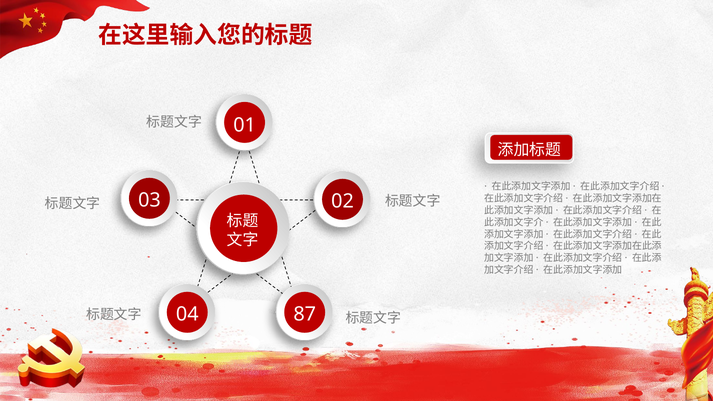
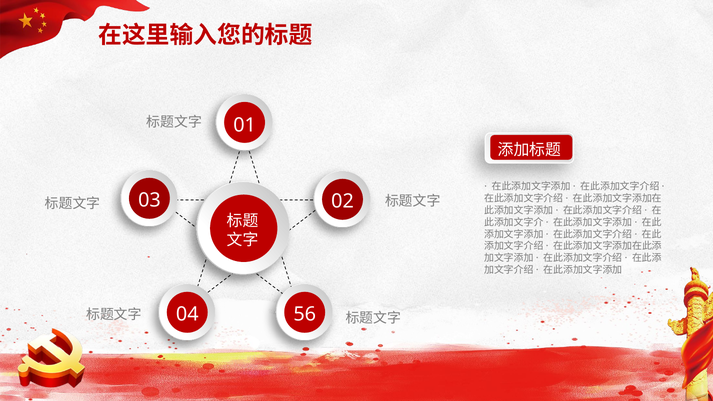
87: 87 -> 56 (305, 314)
